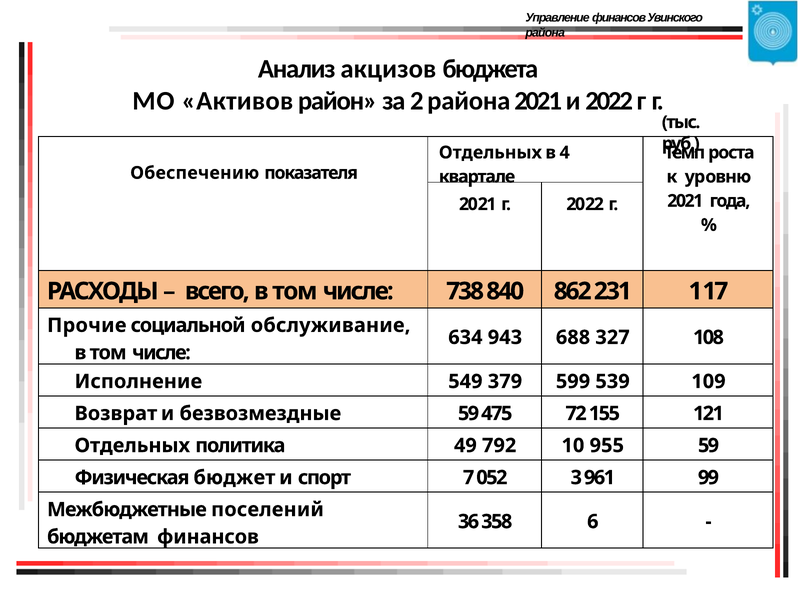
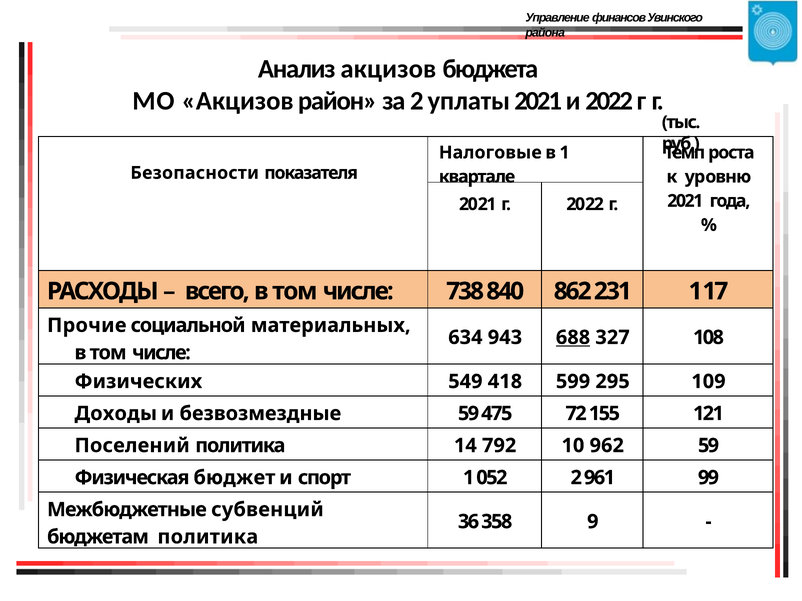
МО Активов: Активов -> Акцизов (238, 101)
2 района: района -> уплаты (469, 101)
Отдельных: Отдельных -> Налоговые (490, 153)
в 4: 4 -> 1 (565, 153)
Обеспечению: Обеспечению -> Безопасности (195, 173)
обслуживание: обслуживание -> материальных (331, 326)
688 underline: none -> present (573, 338)
Исполнение: Исполнение -> Физических (138, 382)
379: 379 -> 418 (505, 382)
539: 539 -> 295 (613, 382)
Возврат: Возврат -> Доходы (116, 414)
Отдельных: Отдельных -> Поселений (132, 446)
49: 49 -> 14 (465, 446)
955: 955 -> 962 (607, 446)
спорт 7: 7 -> 1 (469, 478)
052 3: 3 -> 2 (576, 478)
поселений: поселений -> субвенций (267, 510)
6: 6 -> 9 (593, 522)
бюджетам финансов: финансов -> политика (208, 537)
